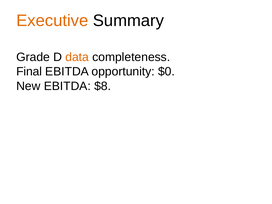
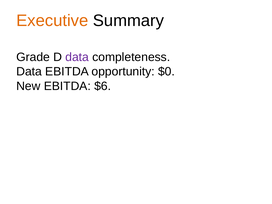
data colour: orange -> purple (77, 57)
Final: Final -> Data (29, 72)
$8: $8 -> $6 (103, 86)
